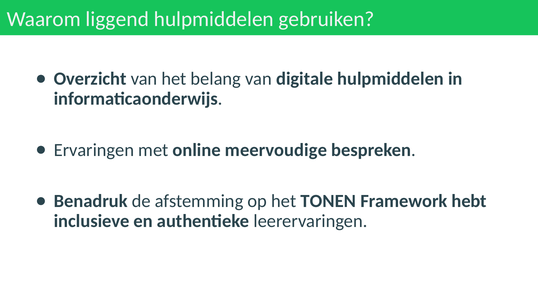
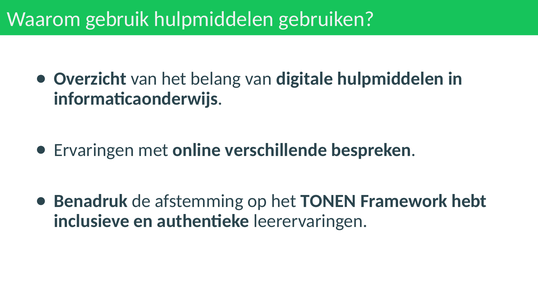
liggend: liggend -> gebruik (117, 19)
meervoudige: meervoudige -> verschillende (276, 150)
